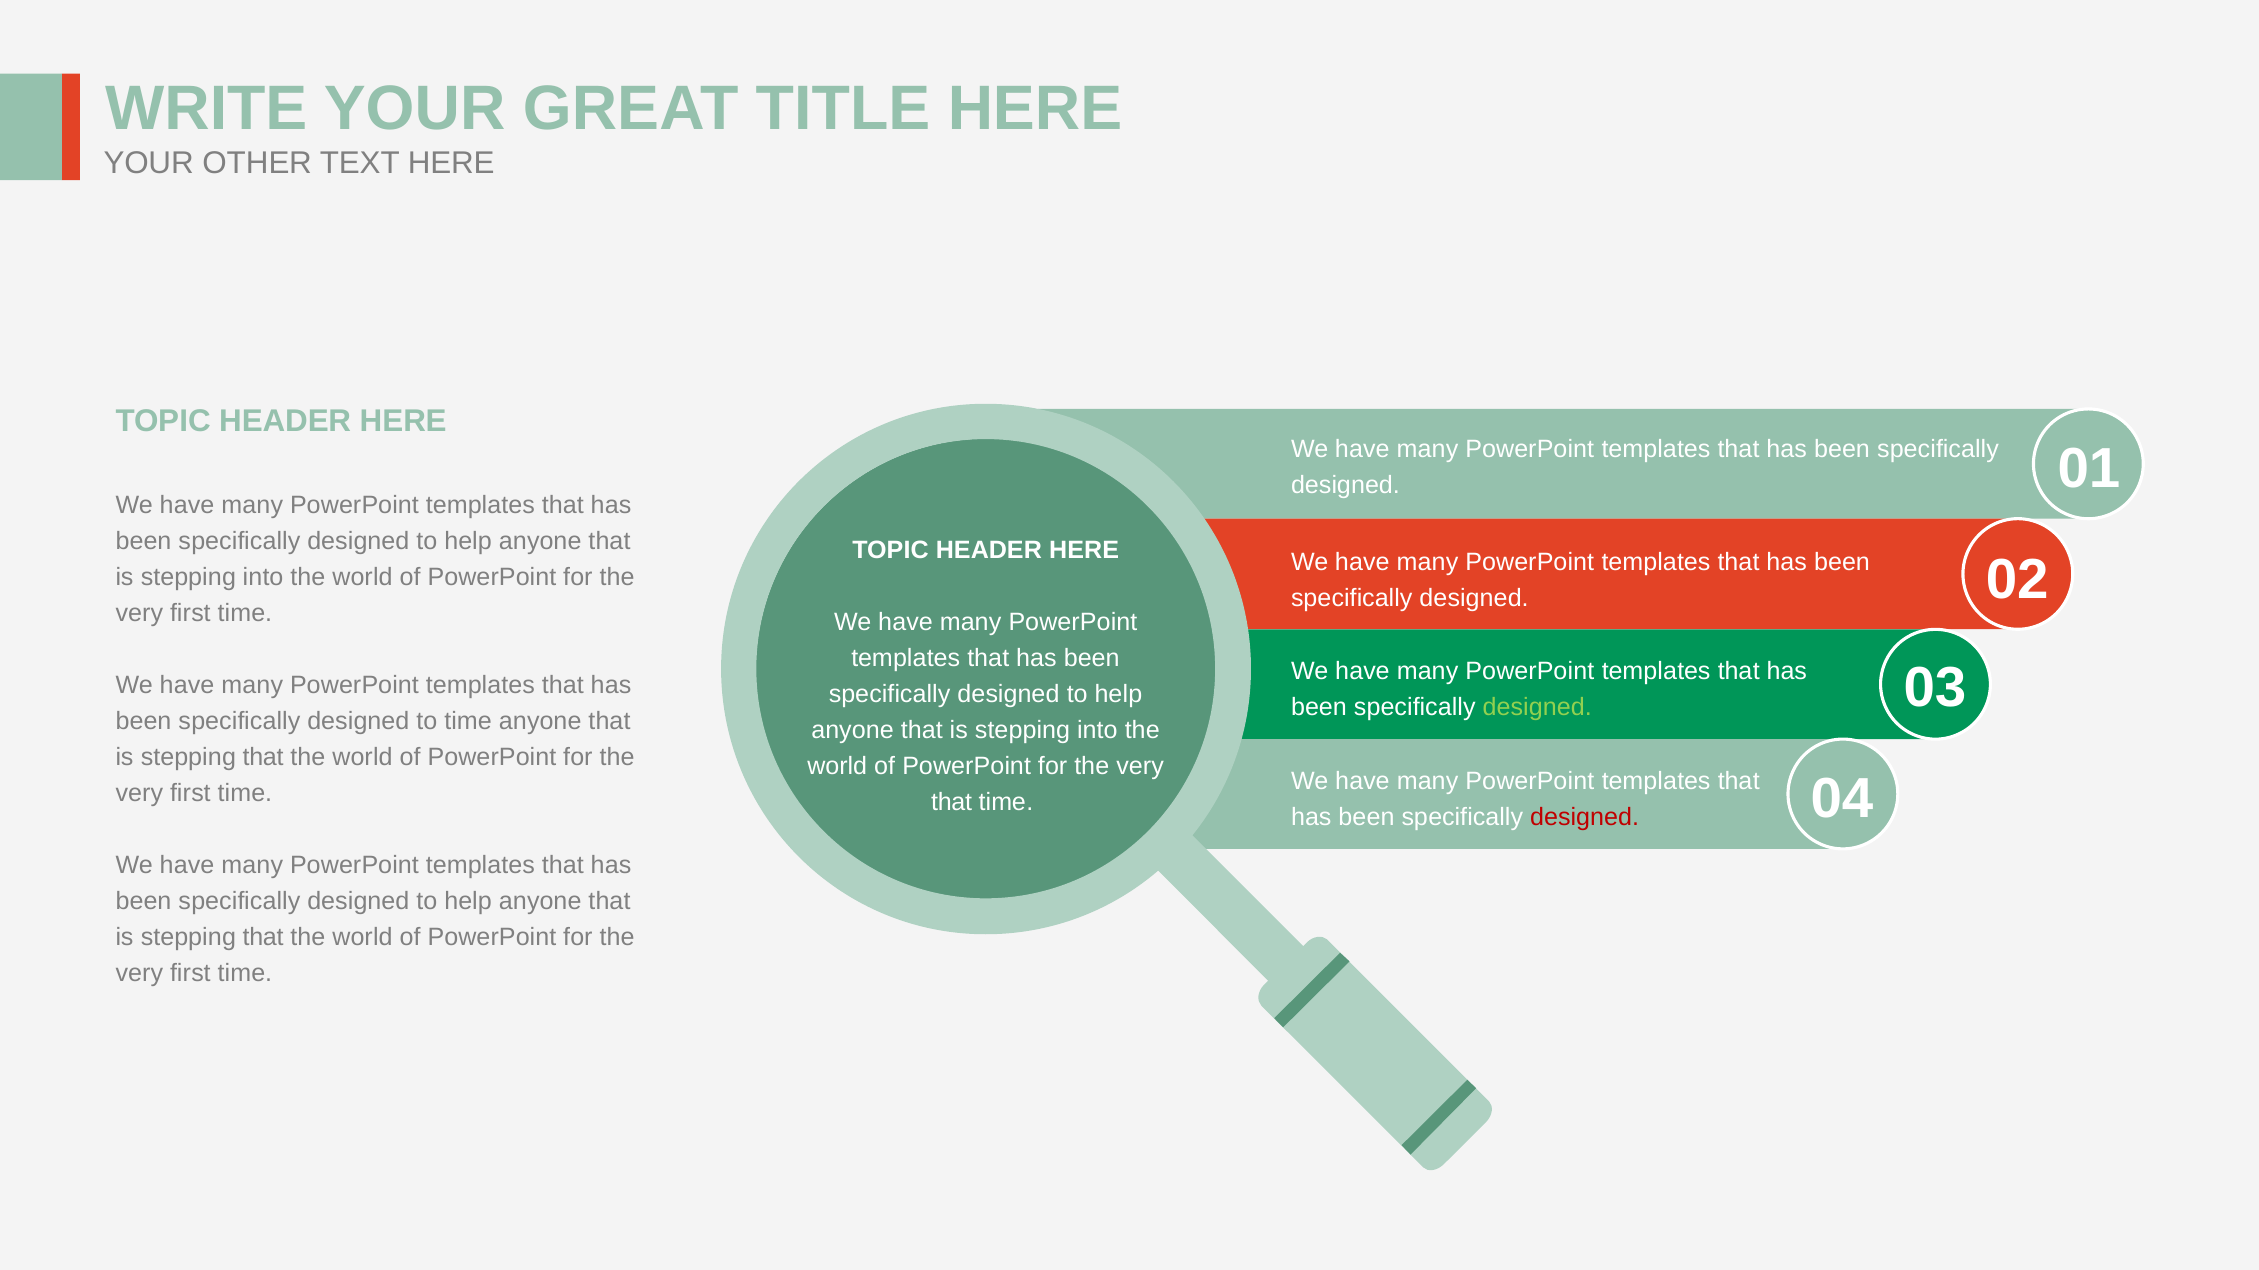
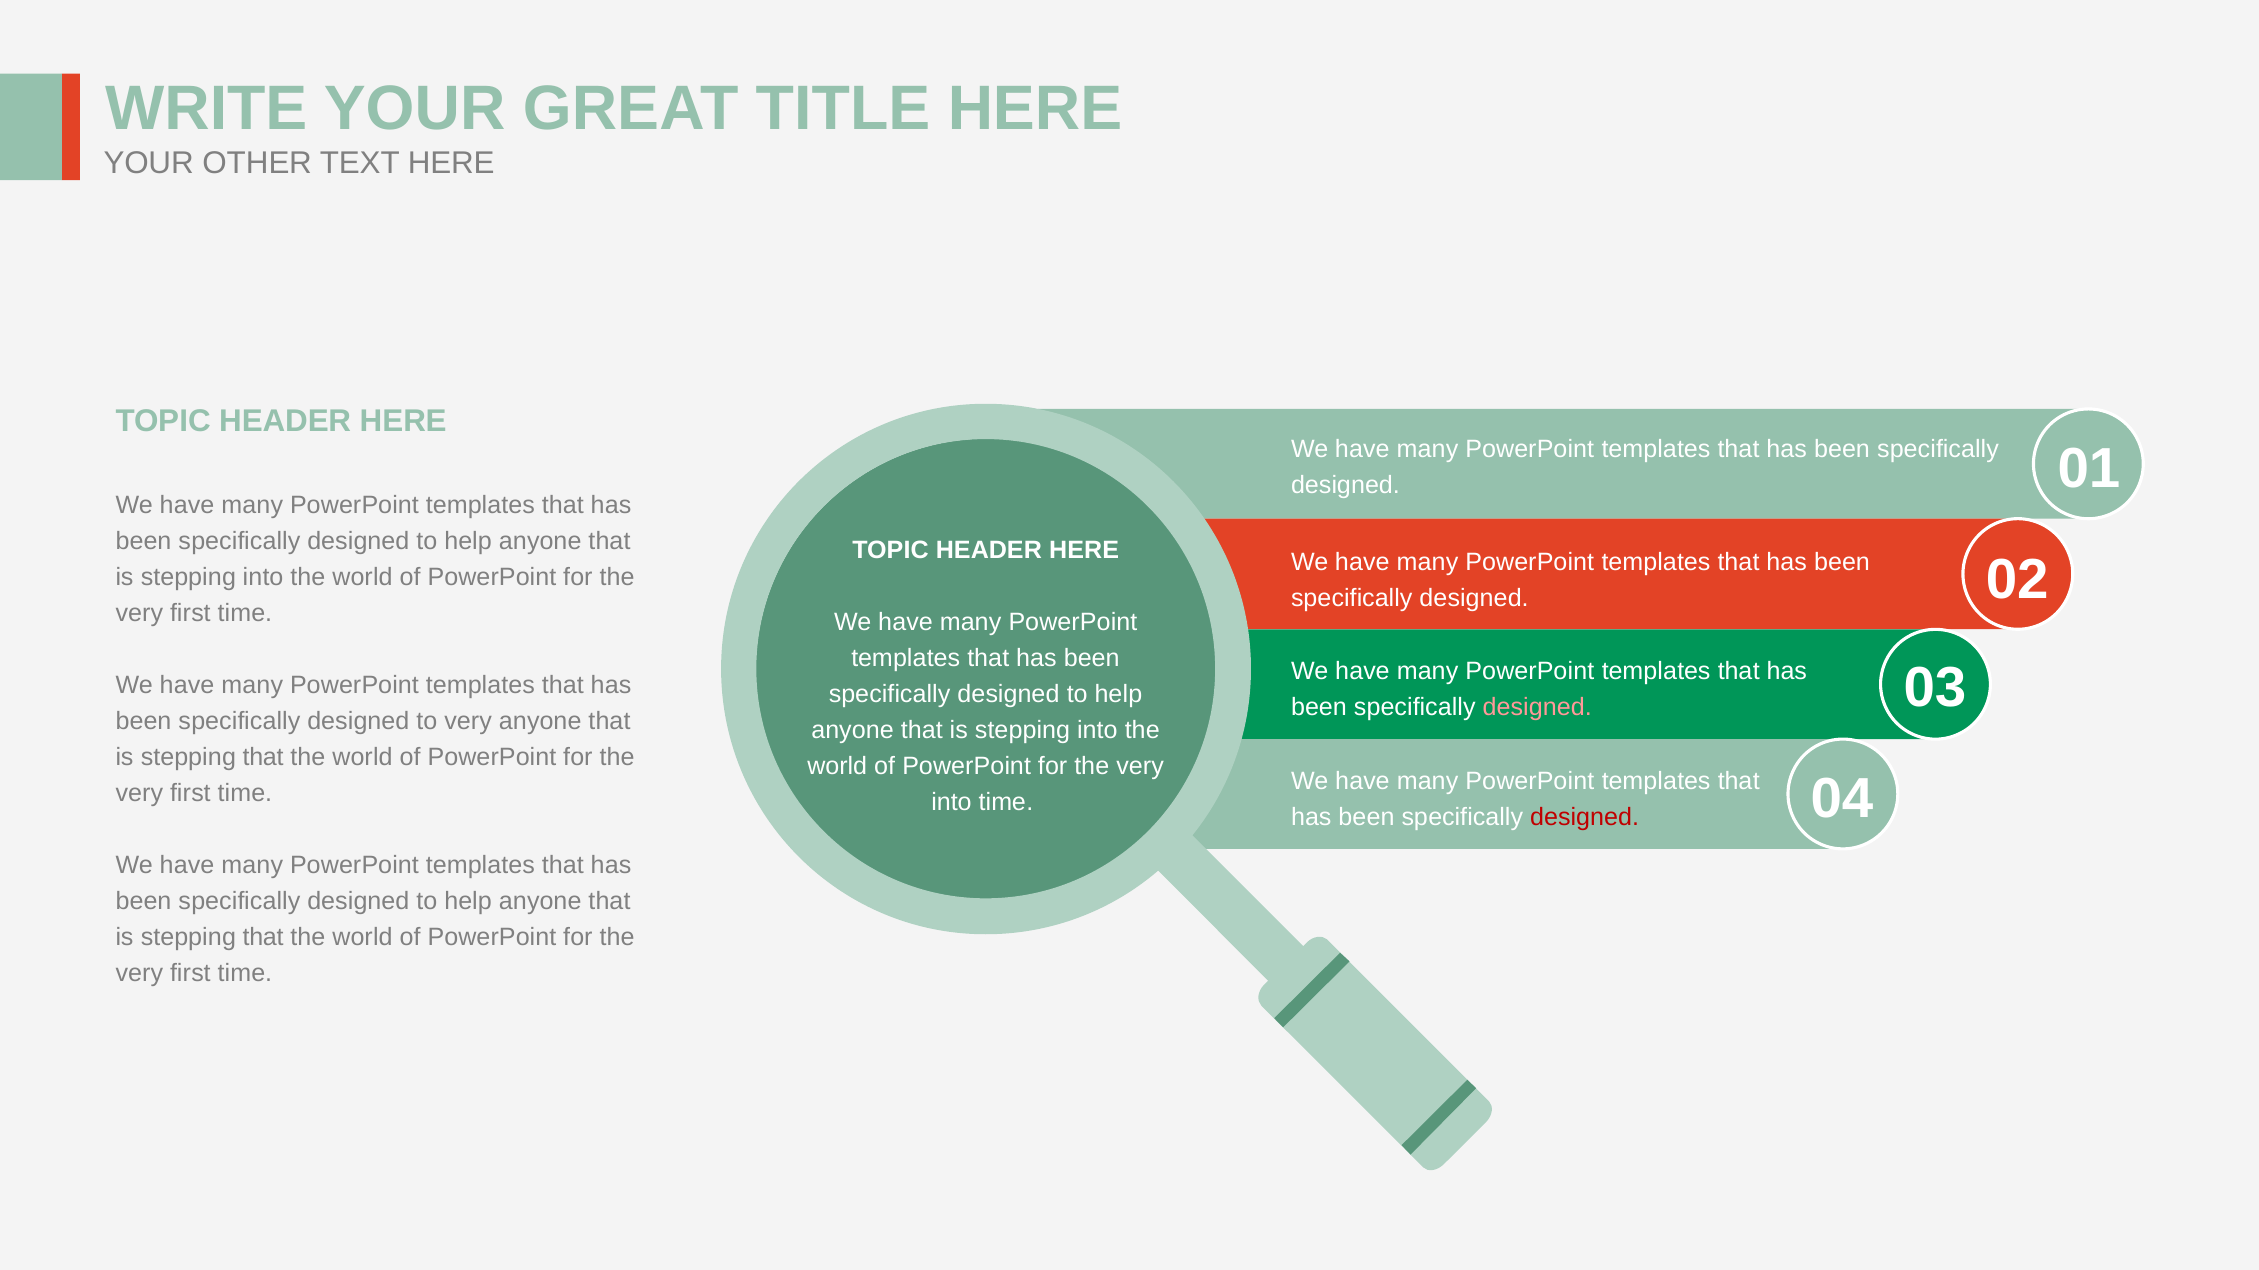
designed colour: light green -> pink (1537, 708)
to time: time -> very (468, 722)
that: that -> into (951, 802)
